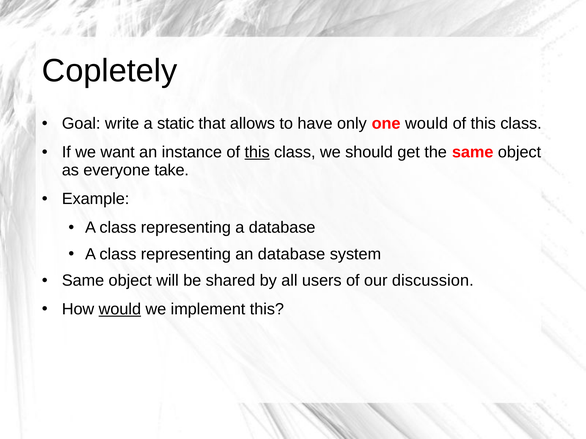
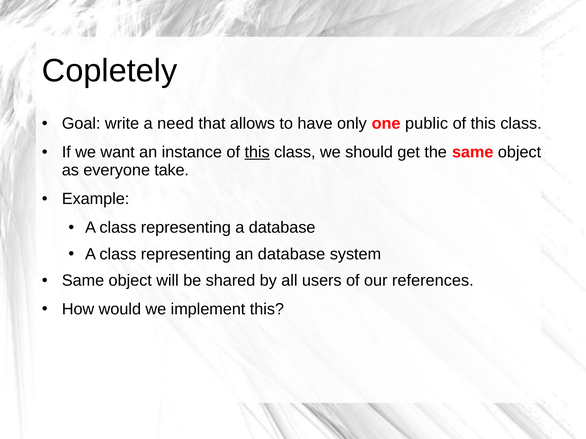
static: static -> need (176, 124)
one would: would -> public (427, 124)
discussion: discussion -> references (433, 281)
would underline: present -> none (120, 309)
